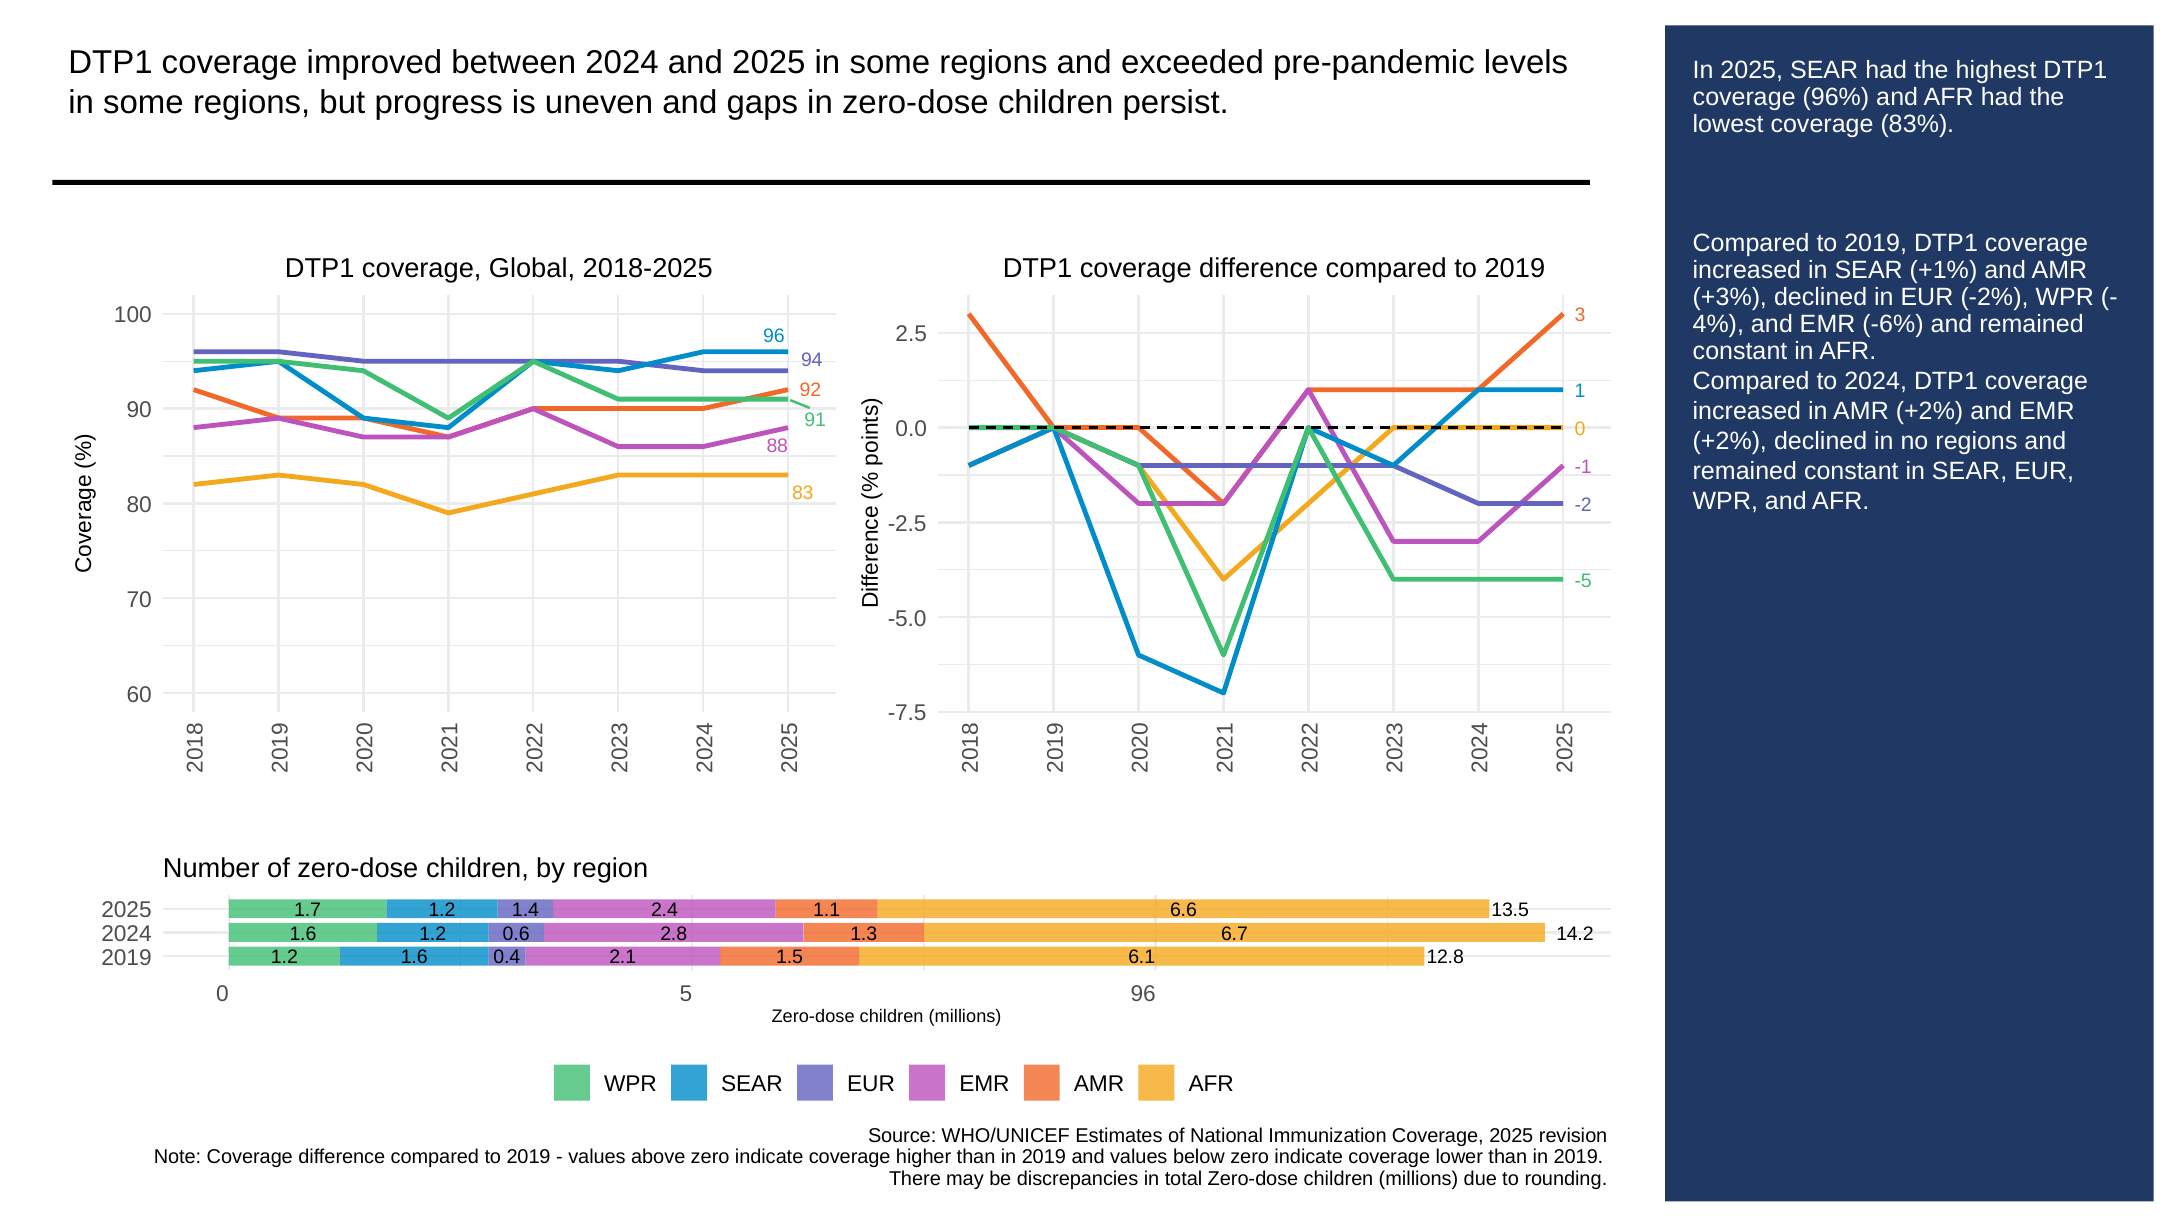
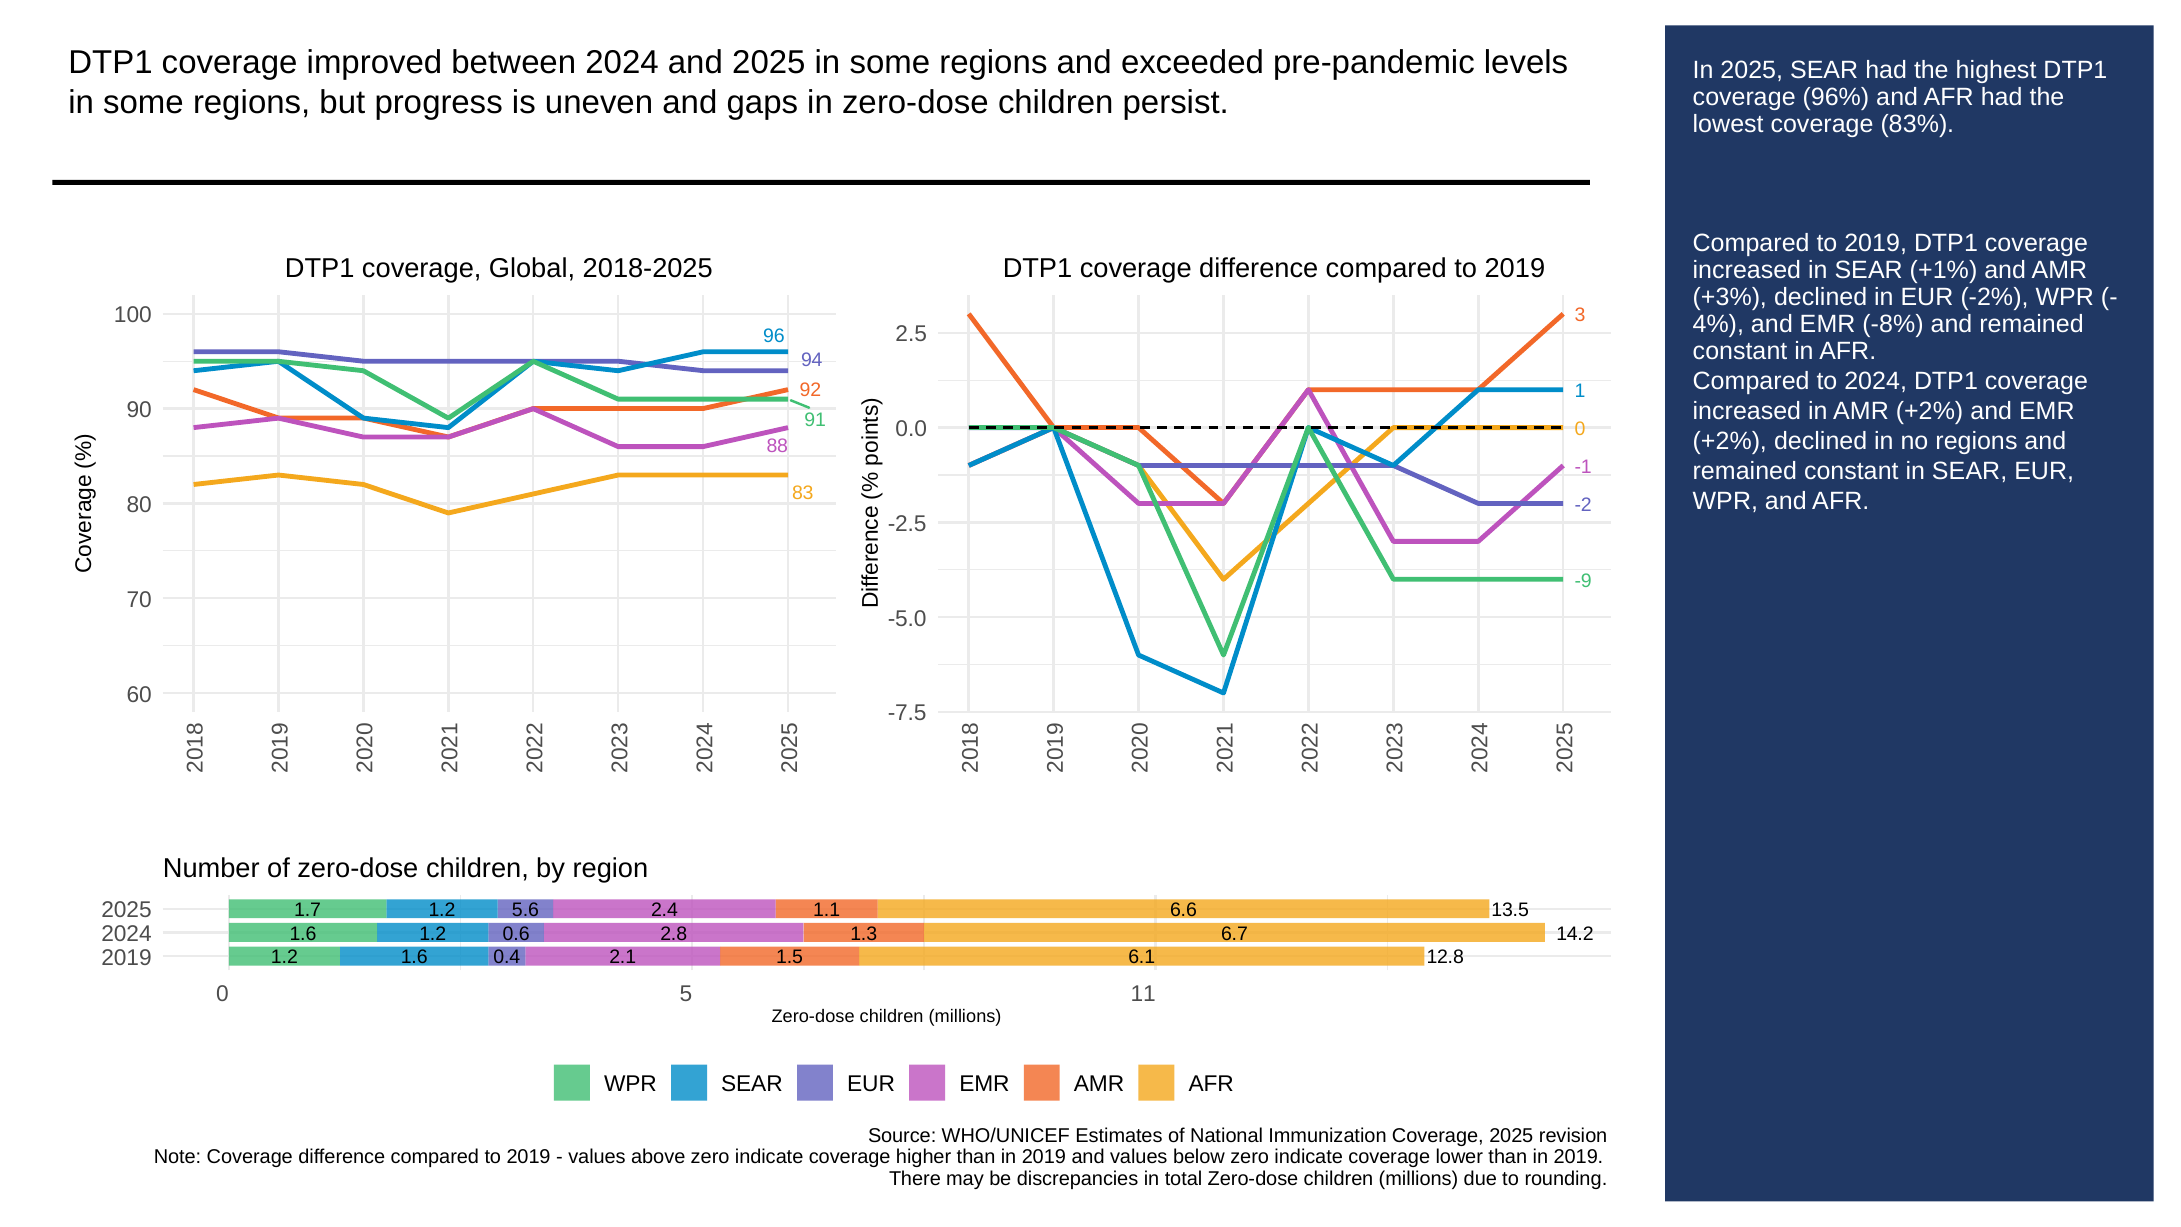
-6%: -6% -> -8% (1893, 324)
-5: -5 -> -9 (1583, 580)
1.4: 1.4 -> 5.6 (525, 910)
5 96: 96 -> 11 (1143, 994)
